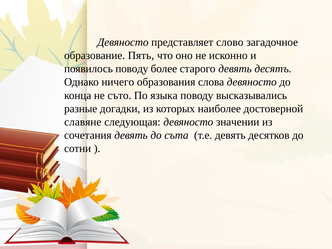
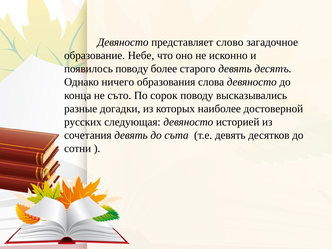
Пять: Пять -> Небе (141, 56)
языка: языка -> сорок (164, 95)
славяне: славяне -> русских (83, 122)
значении: значении -> историей (238, 122)
